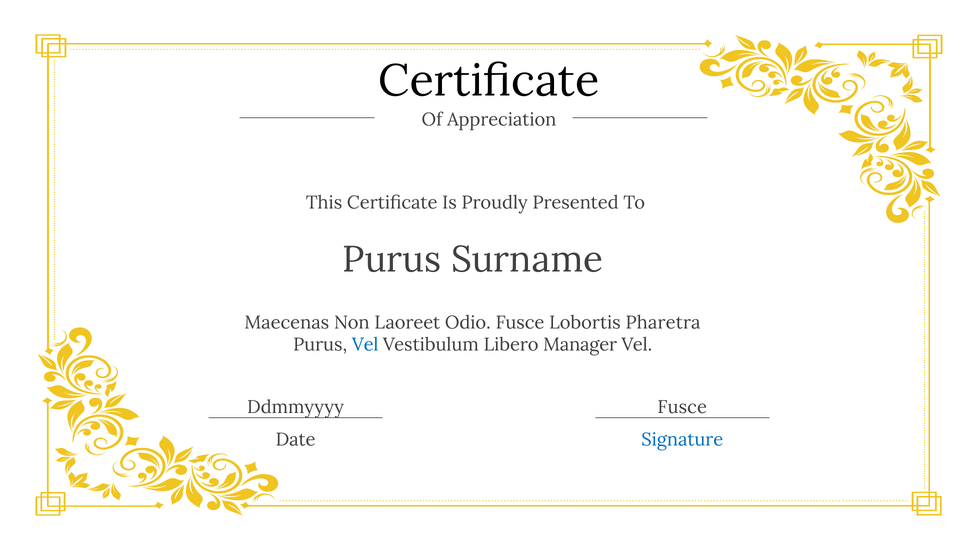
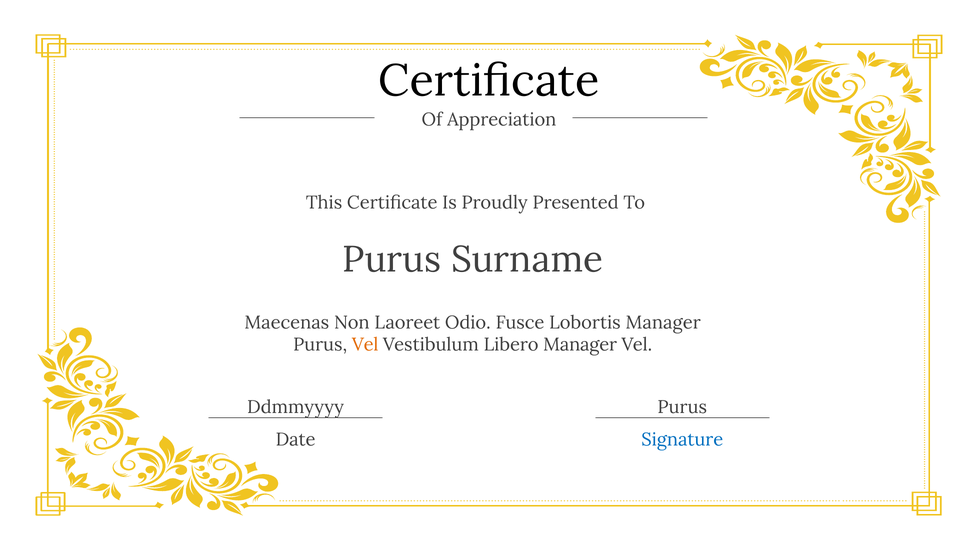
Lobortis Pharetra: Pharetra -> Manager (663, 323)
Vel colour: blue -> orange (365, 345)
Ddmmyyyy Fusce: Fusce -> Purus (682, 407)
